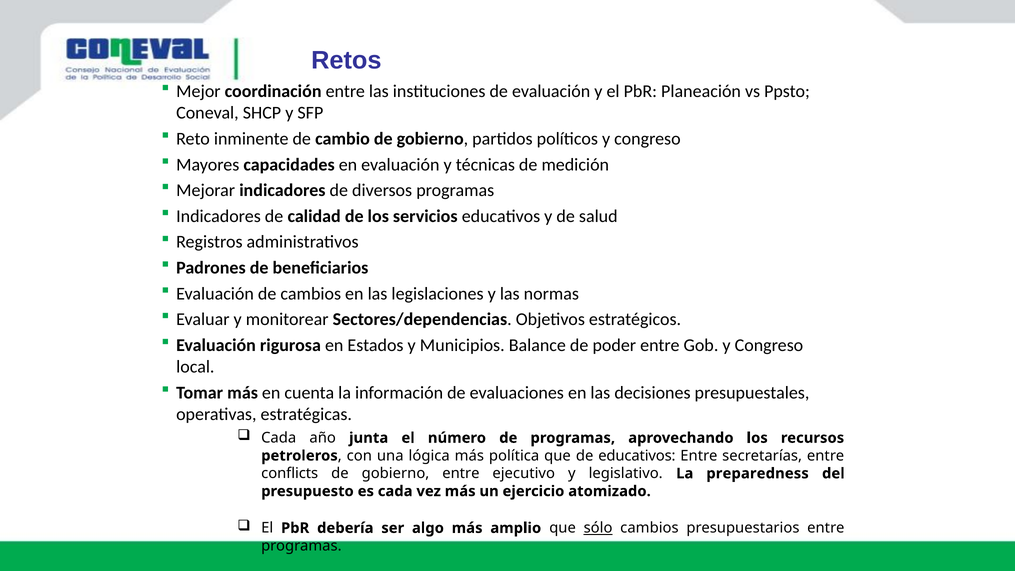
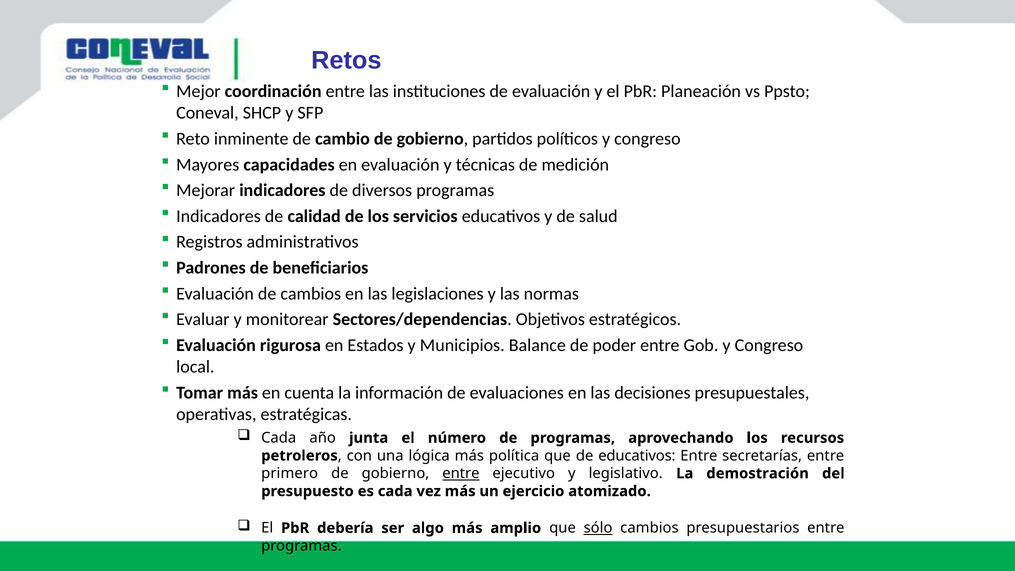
conflicts: conflicts -> primero (290, 473)
entre underline: none -> present (461, 473)
preparedness: preparedness -> demostración (758, 473)
